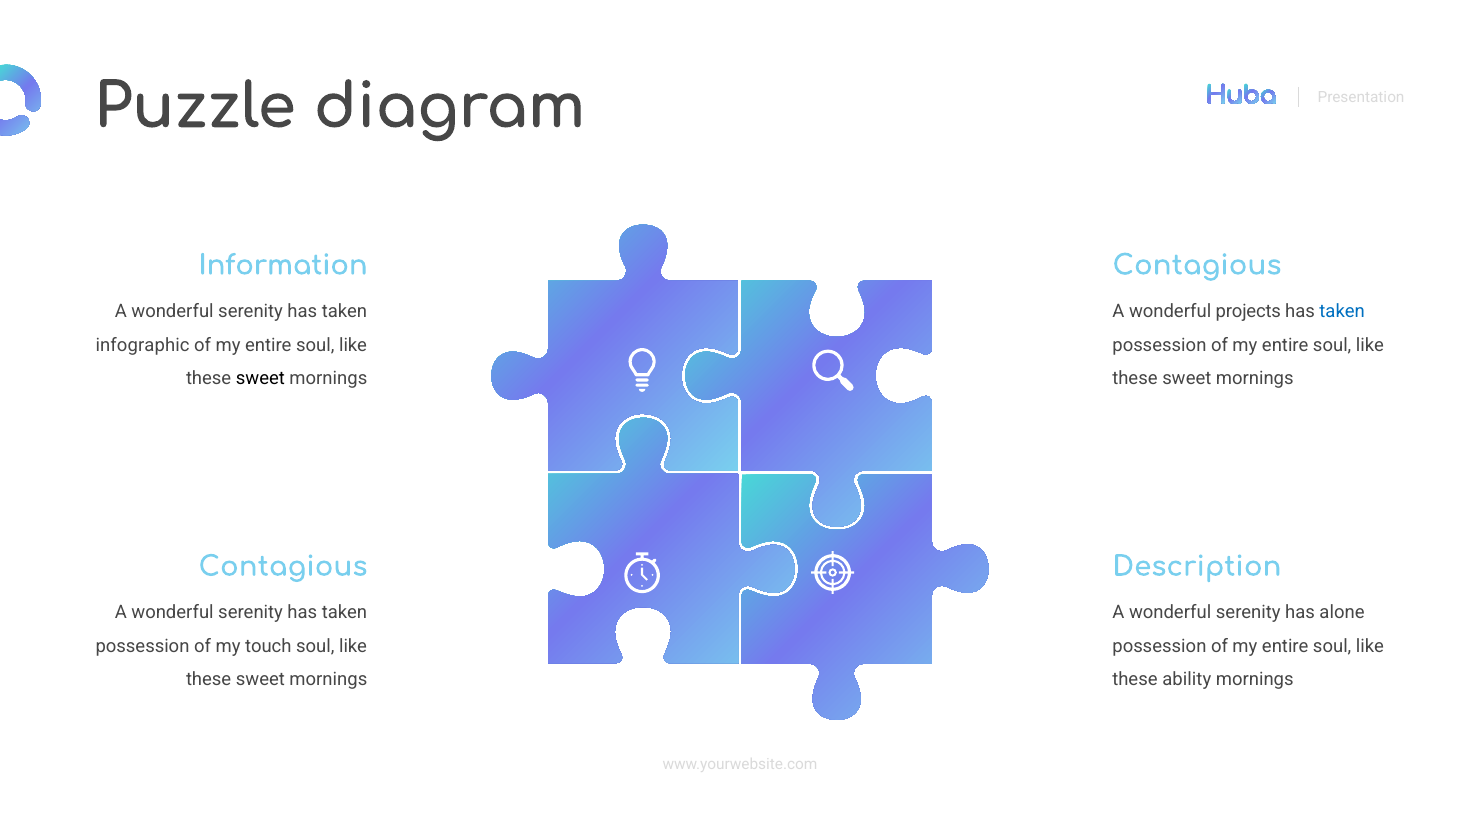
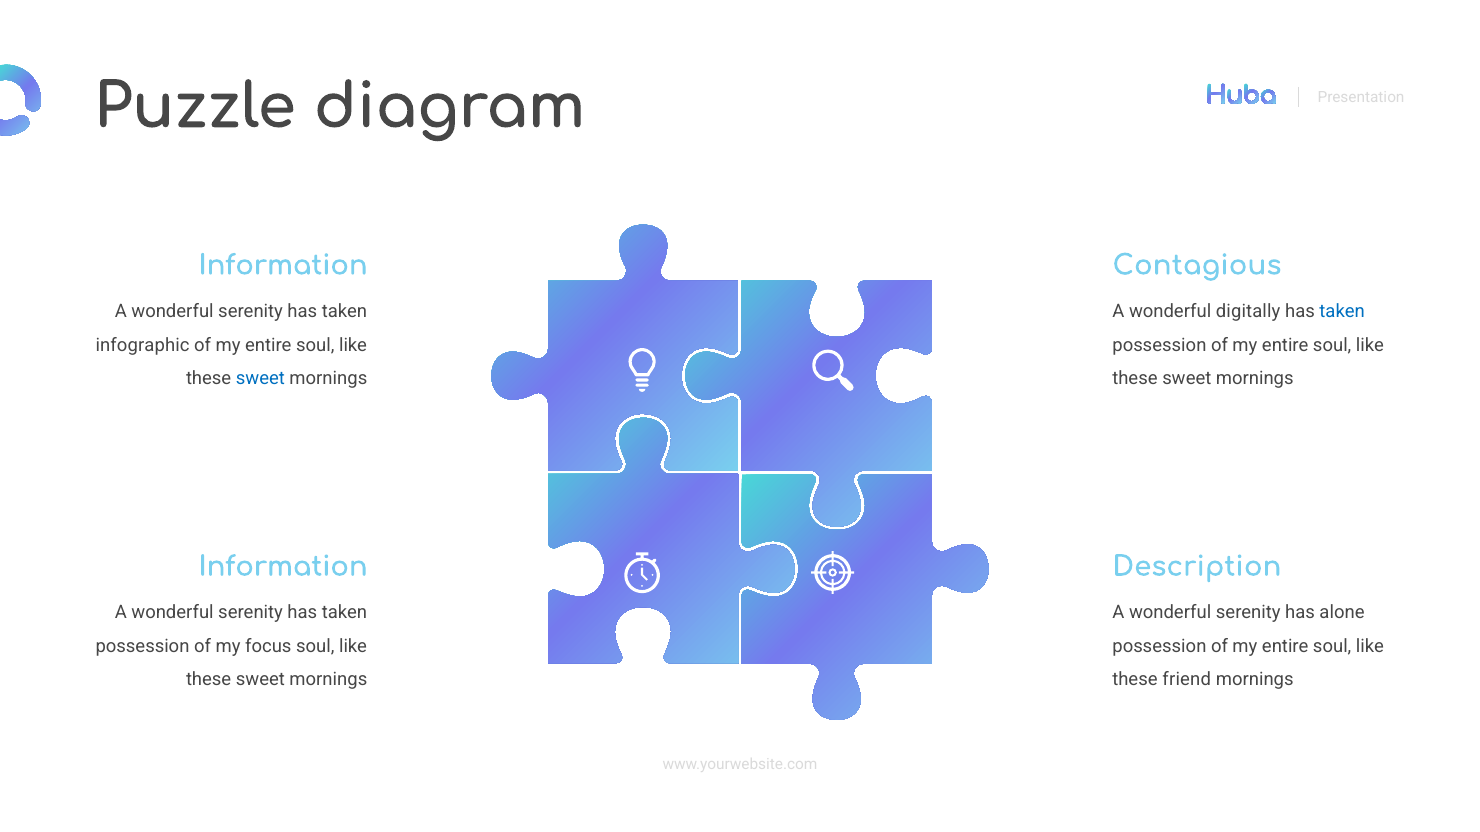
projects: projects -> digitally (1248, 312)
sweet colour: black -> blue (260, 378)
Contagious: Contagious -> Information (283, 567)
touch: touch -> focus (268, 647)
ability: ability -> friend (1187, 680)
